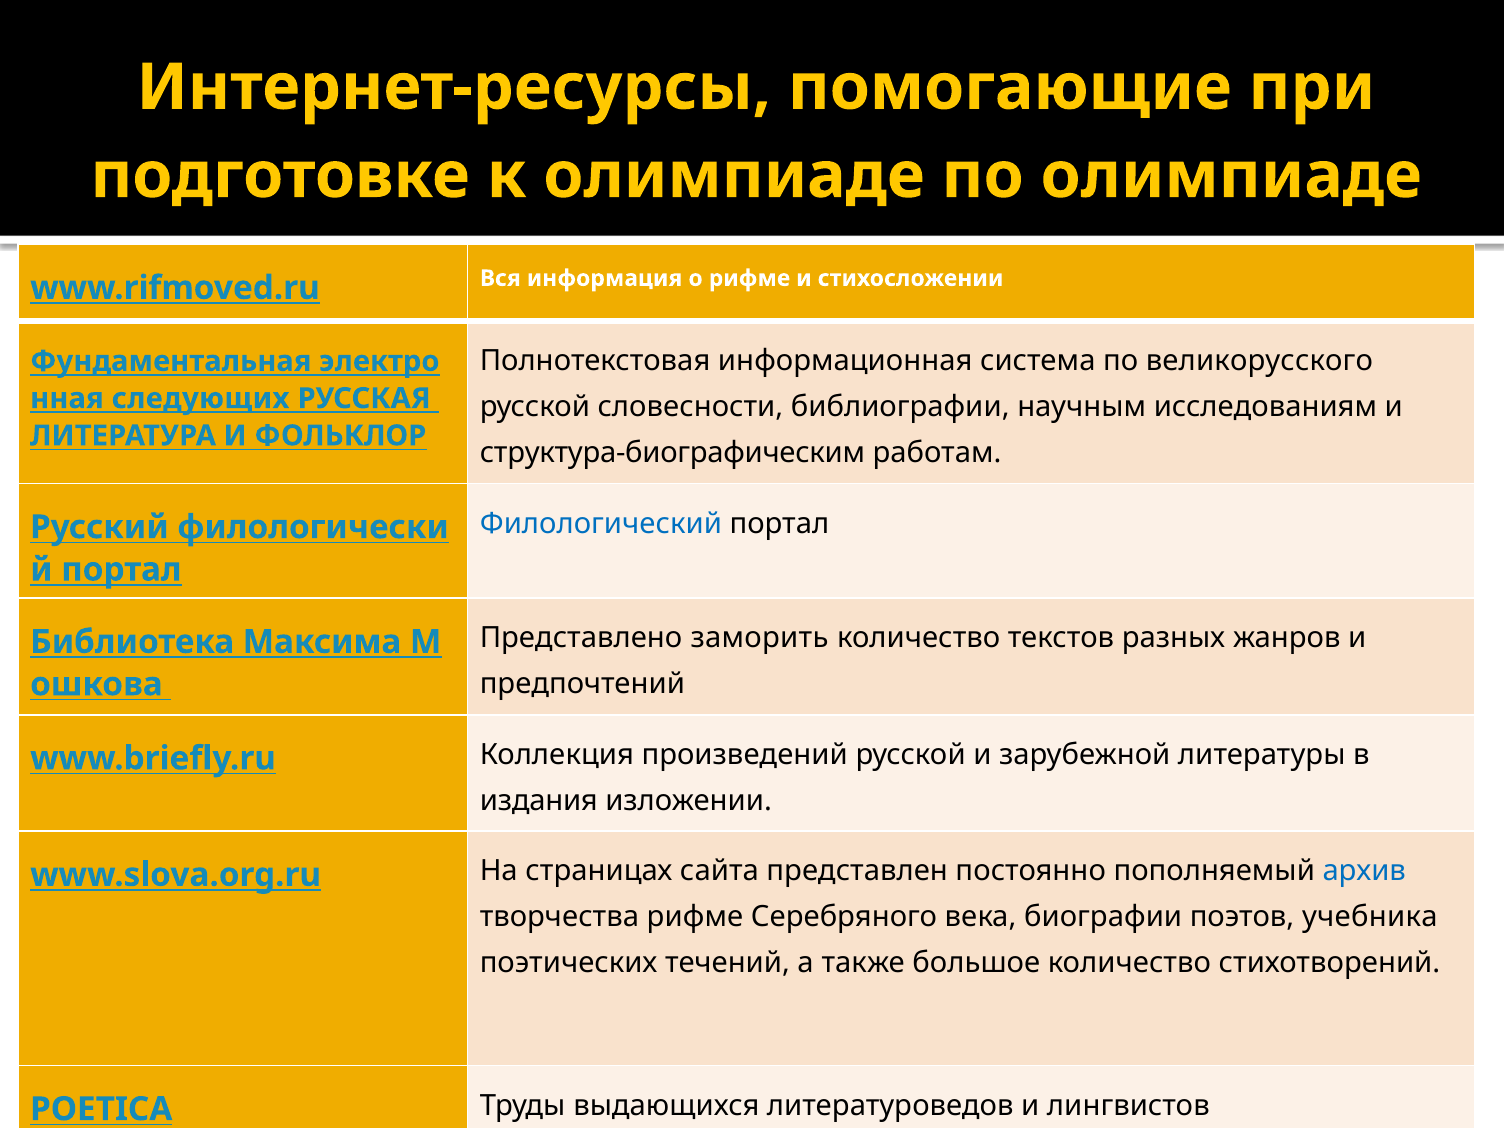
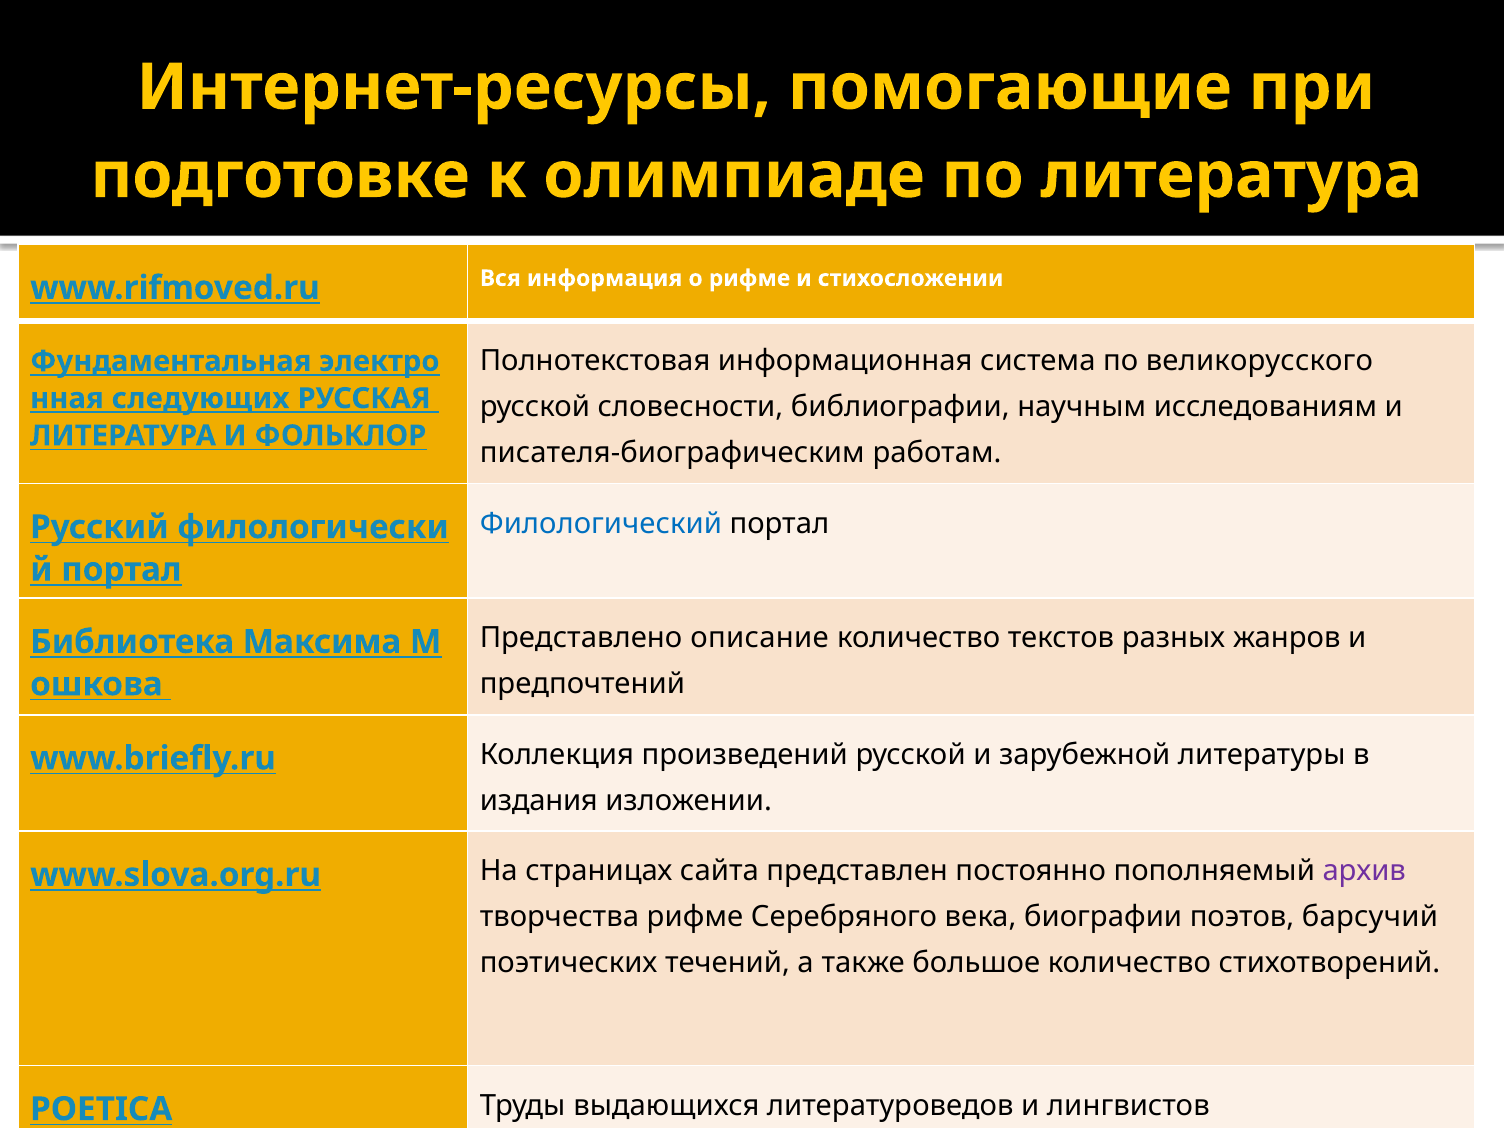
по олимпиаде: олимпиаде -> литература (1231, 176)
структура-биографическим: структура-биографическим -> писателя-биографическим (672, 453)
заморить: заморить -> описание (760, 638)
архив colour: blue -> purple (1364, 871)
учебника: учебника -> барсучий (1370, 917)
